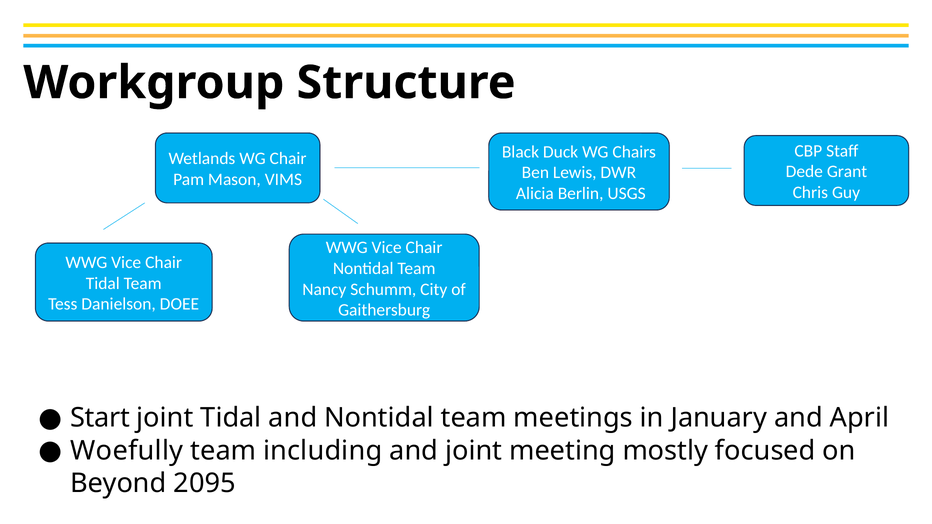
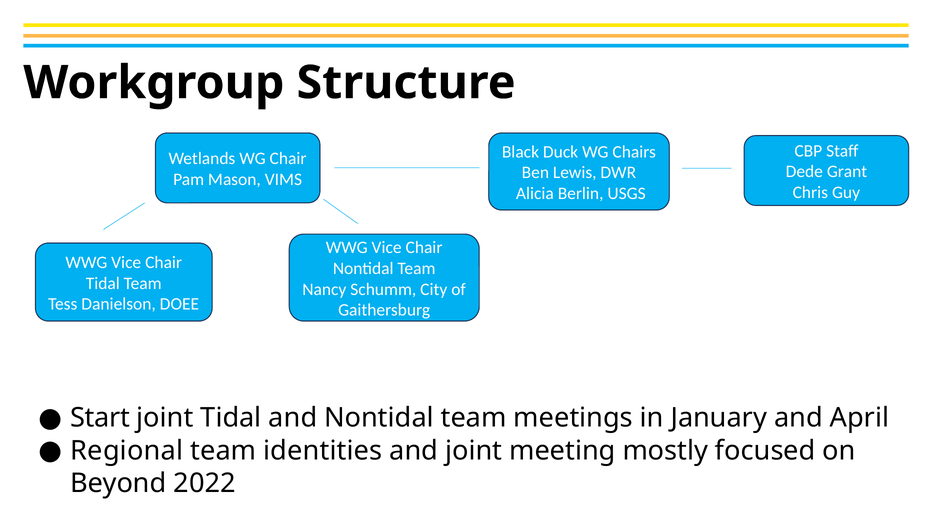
Woefully: Woefully -> Regional (127, 451)
including: including -> identities (323, 451)
2095: 2095 -> 2022 (205, 483)
